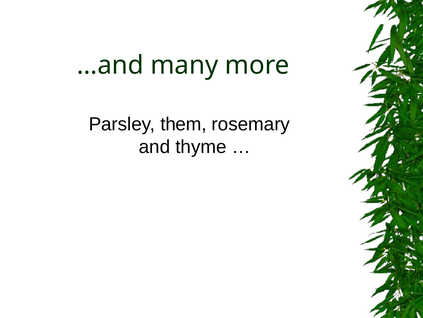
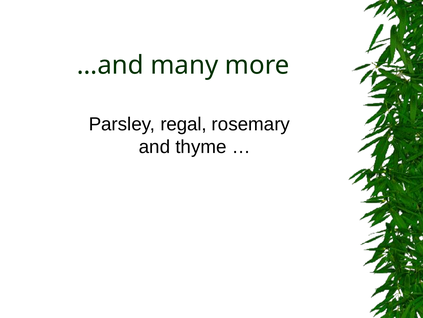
them: them -> regal (183, 124)
